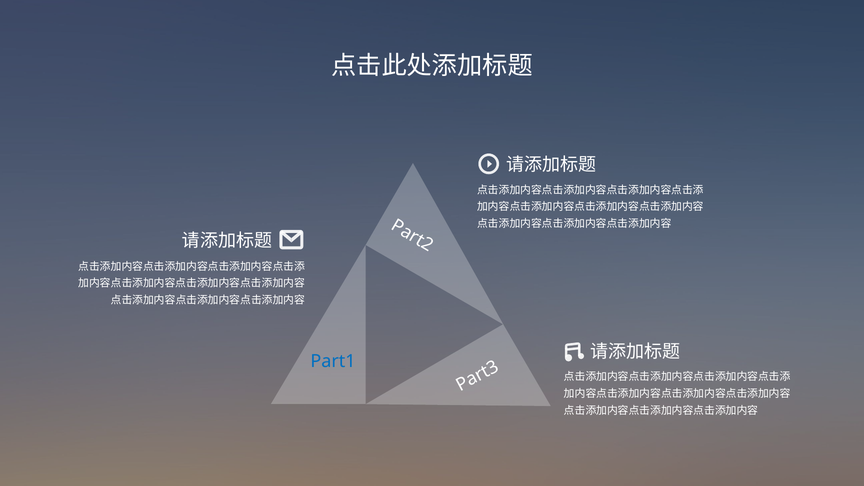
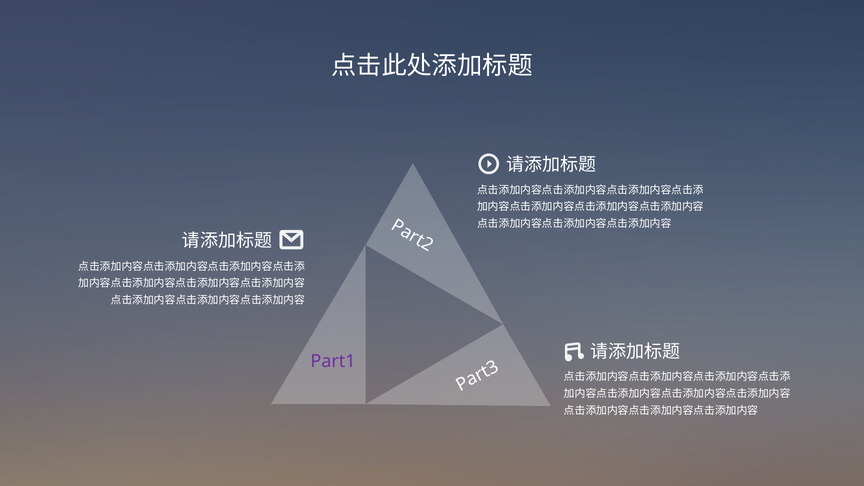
Part1 colour: blue -> purple (333, 361)
